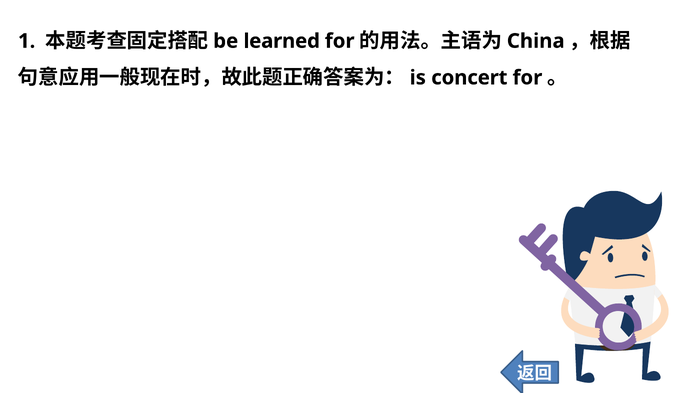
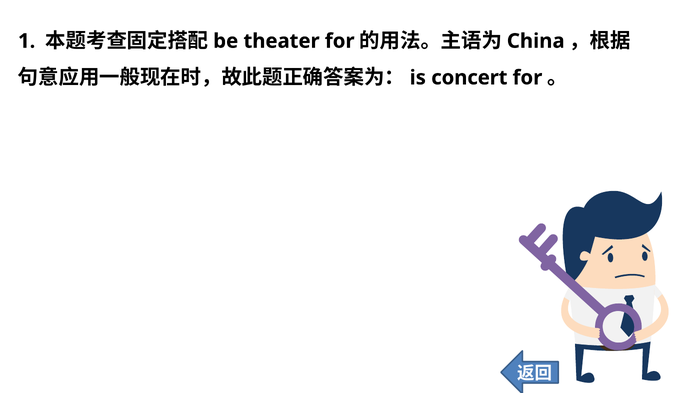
learned: learned -> theater (282, 41)
